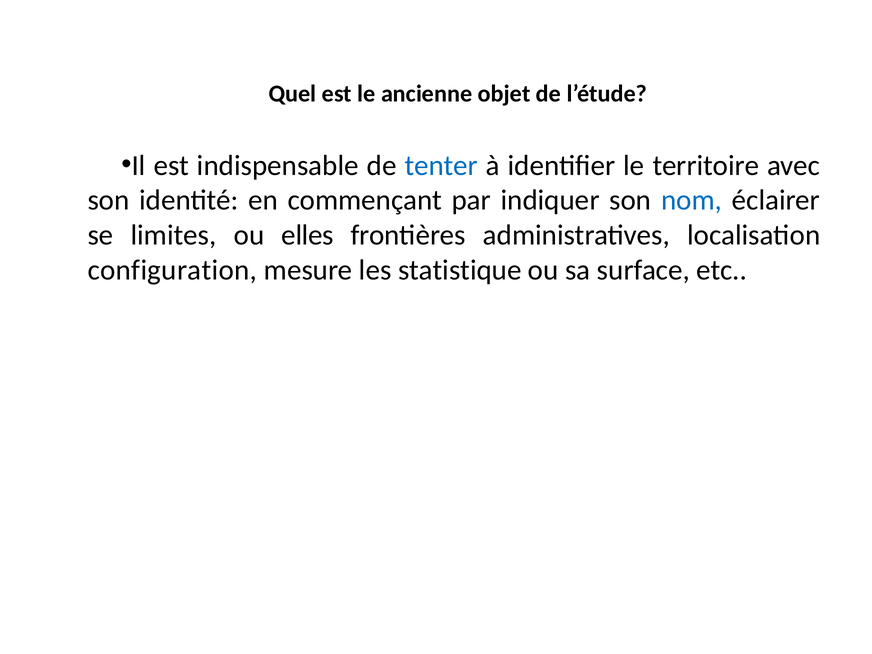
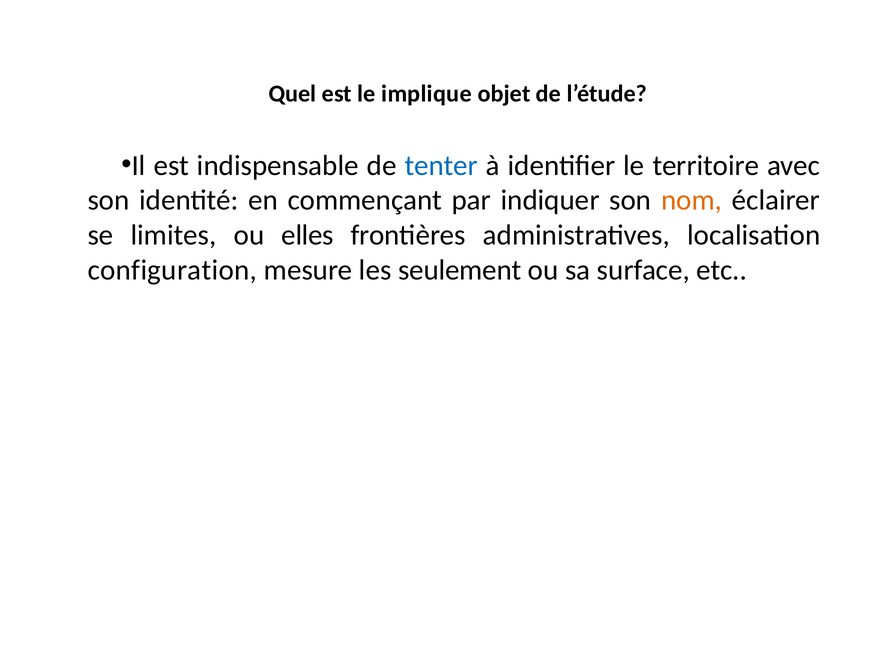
ancienne: ancienne -> implique (427, 94)
nom colour: blue -> orange (692, 200)
statistique: statistique -> seulement (460, 270)
